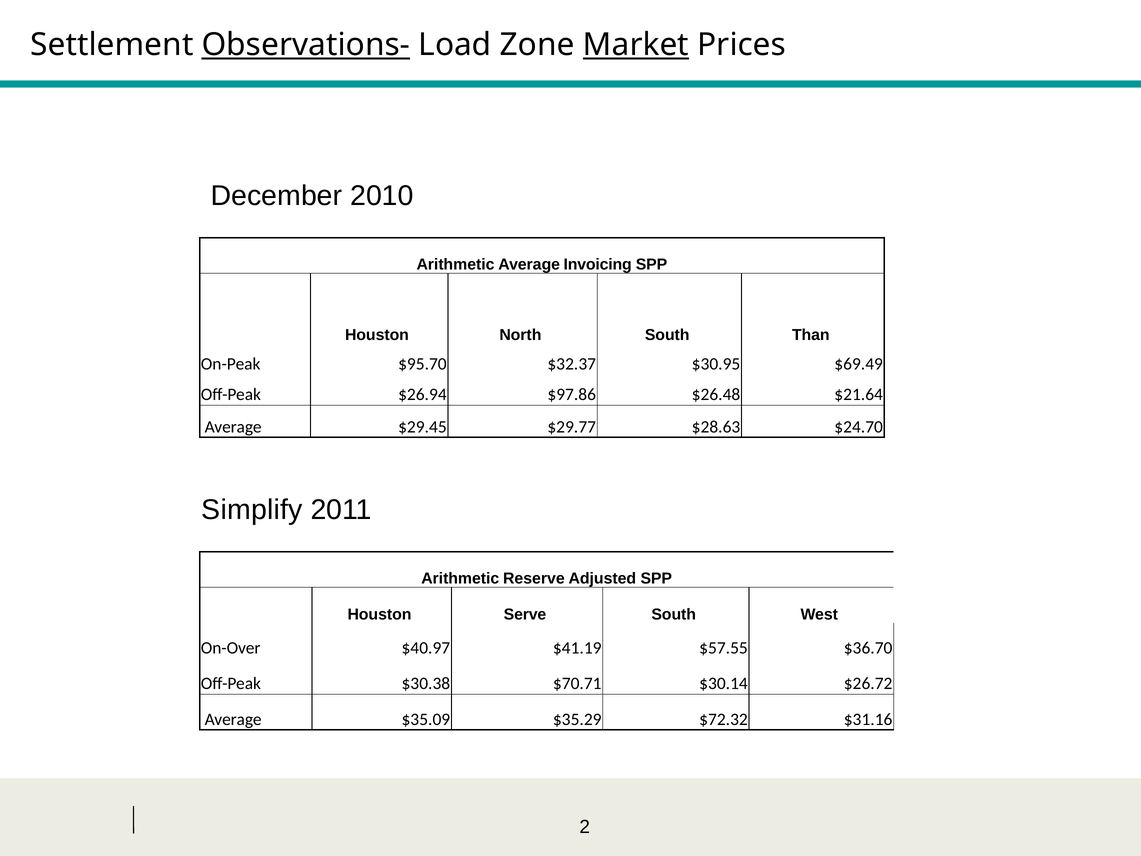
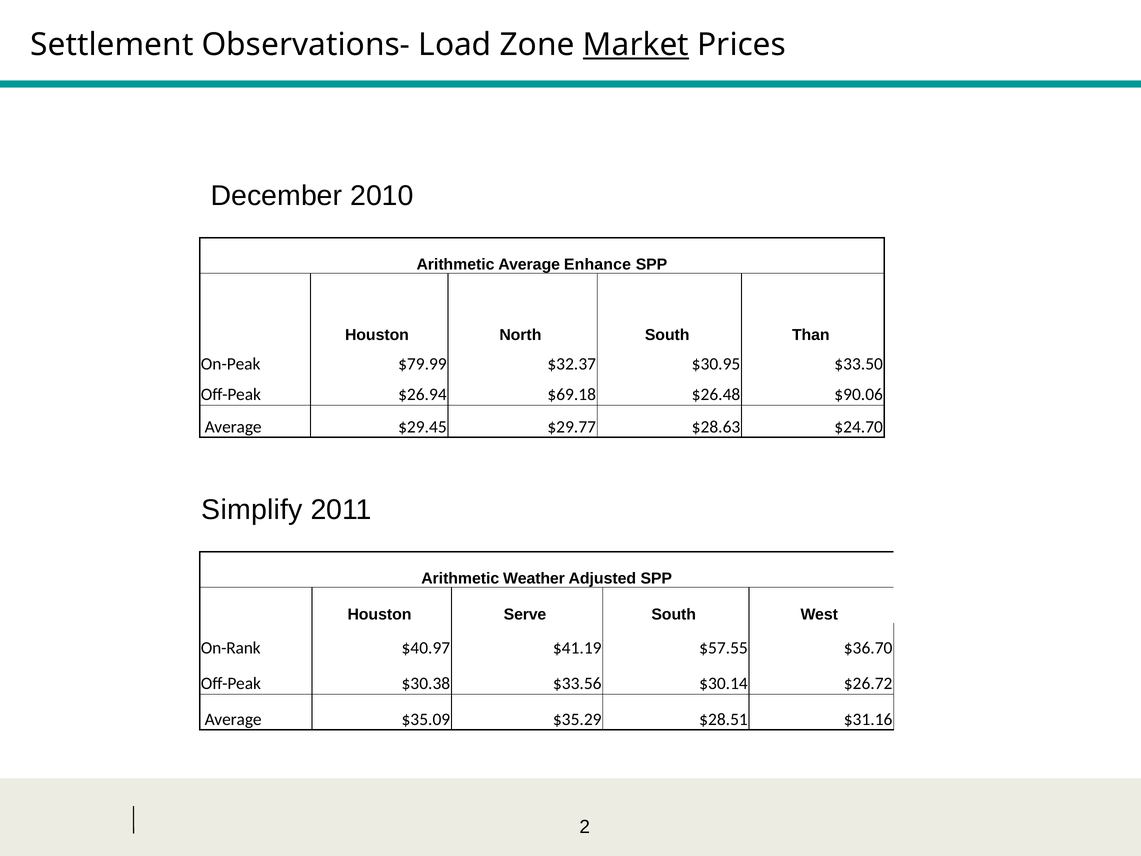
Observations- underline: present -> none (306, 45)
Invoicing: Invoicing -> Enhance (597, 264)
$95.70: $95.70 -> $79.99 (422, 364)
$69.49: $69.49 -> $33.50 (859, 364)
$97.86: $97.86 -> $69.18 (572, 394)
$21.64: $21.64 -> $90.06 (859, 394)
Reserve: Reserve -> Weather (534, 578)
On-Over: On-Over -> On-Rank (231, 648)
$70.71: $70.71 -> $33.56 (577, 683)
$72.32: $72.32 -> $28.51 (724, 719)
